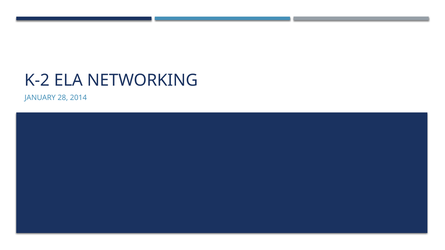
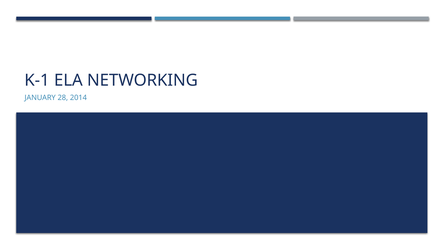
K-2: K-2 -> K-1 (37, 81)
